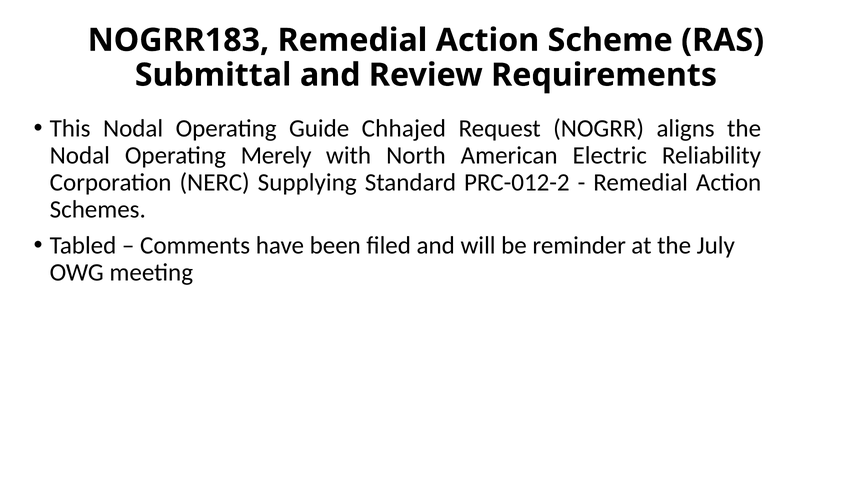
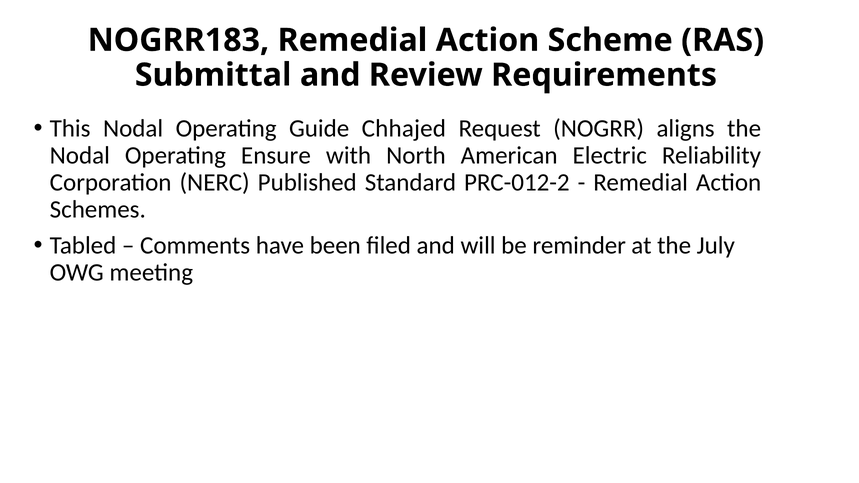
Merely: Merely -> Ensure (276, 156)
Supplying: Supplying -> Published (307, 183)
